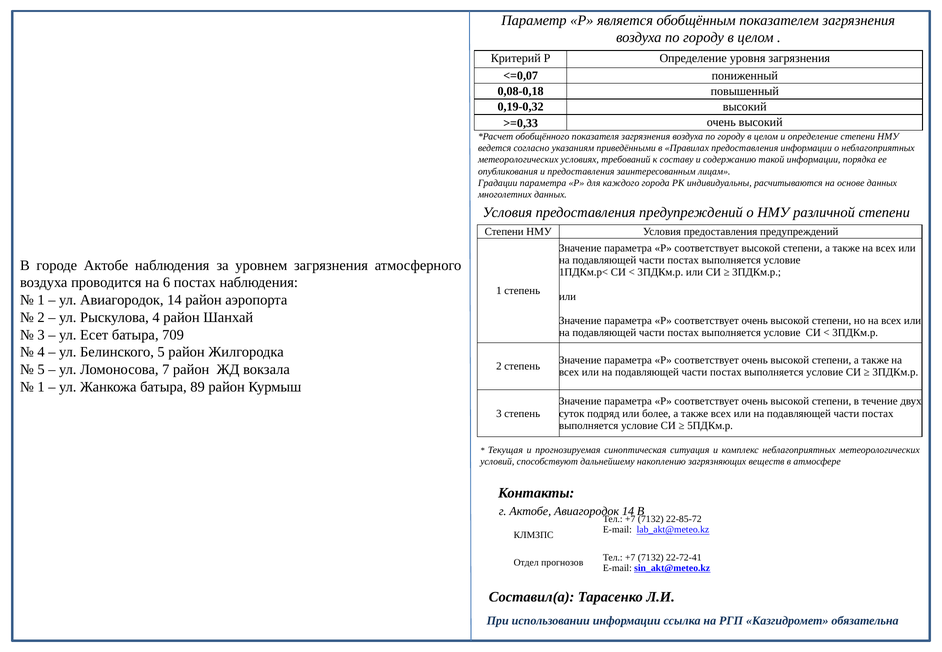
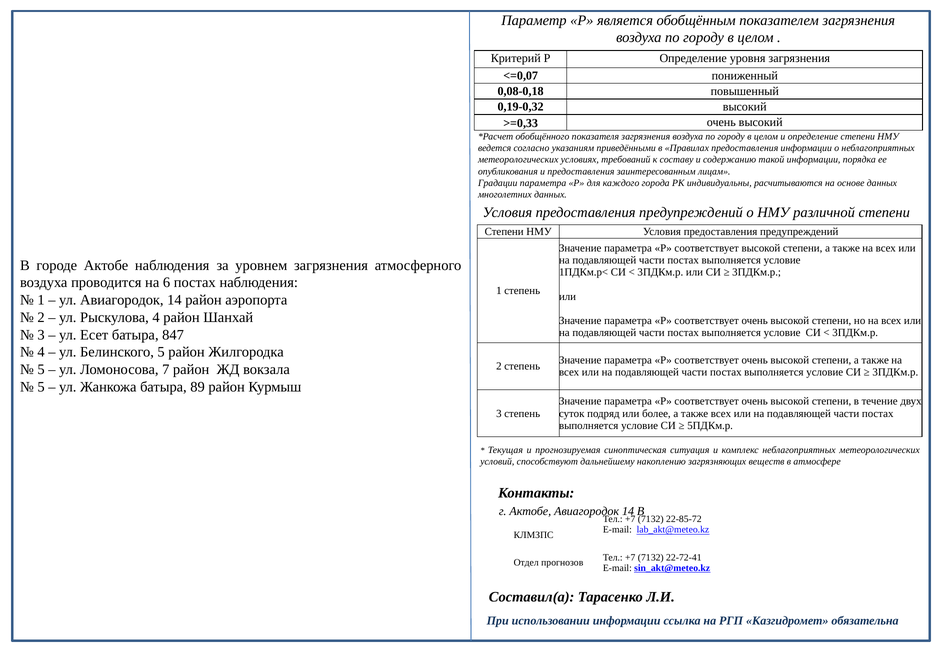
709: 709 -> 847 (173, 335)
1: 1 -> 5 (41, 387)
